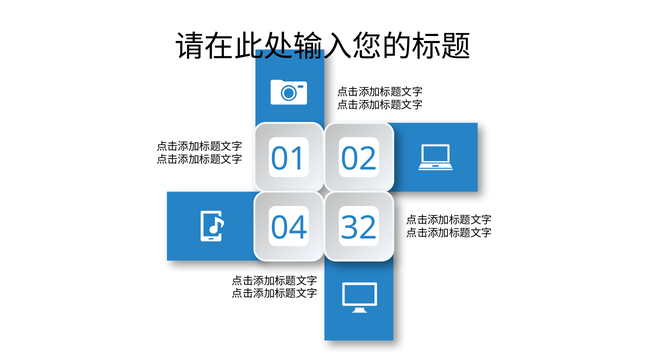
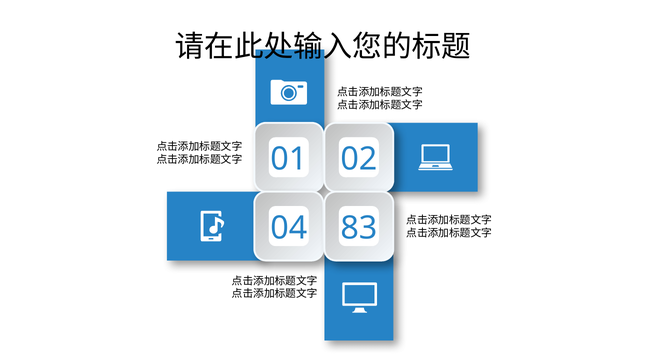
32: 32 -> 83 (359, 228)
